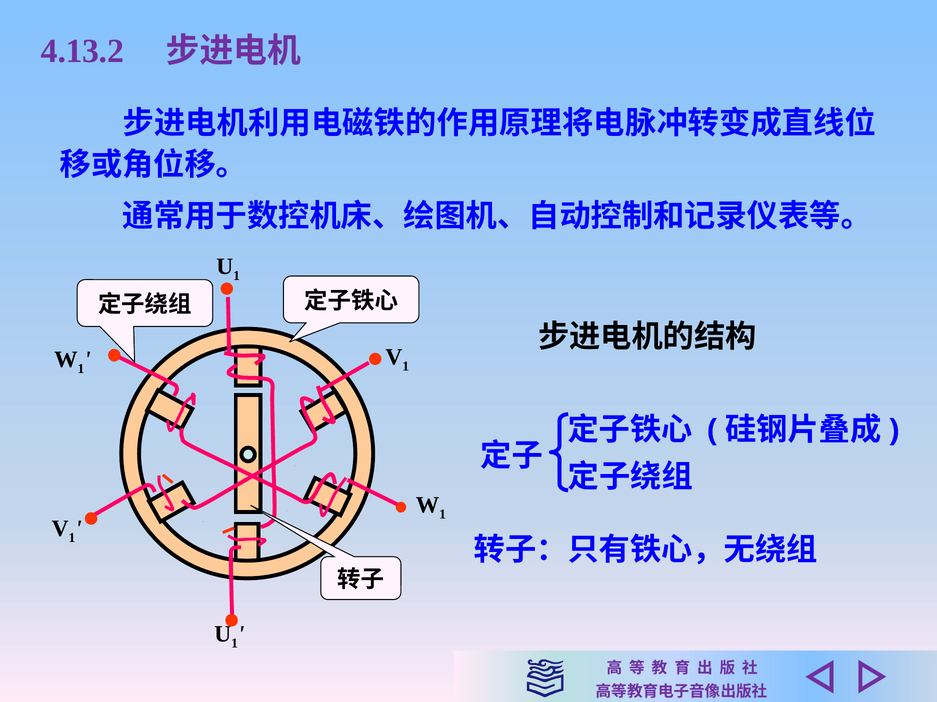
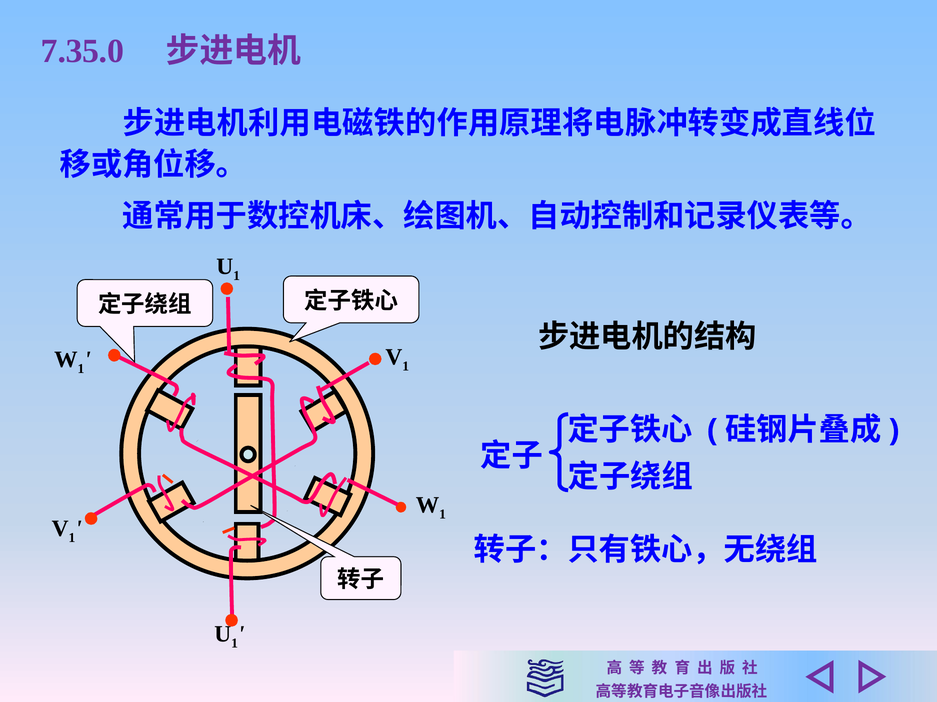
4.13.2: 4.13.2 -> 7.35.0 (82, 51)
